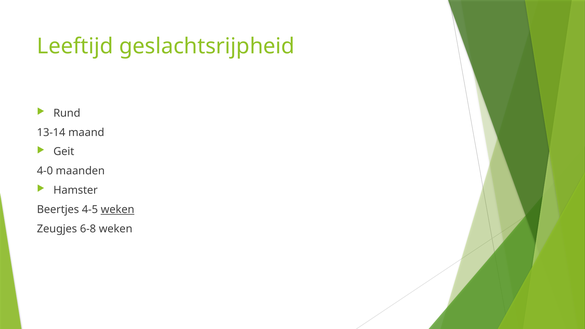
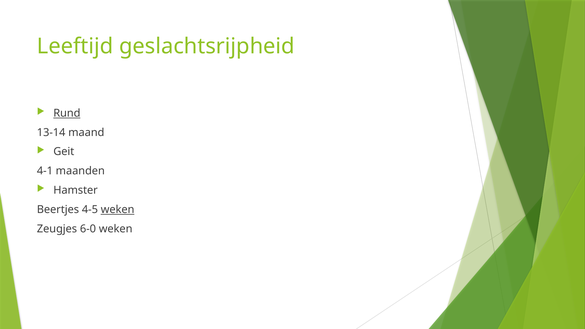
Rund underline: none -> present (67, 113)
4-0: 4-0 -> 4-1 (45, 171)
6-8: 6-8 -> 6-0 (88, 229)
